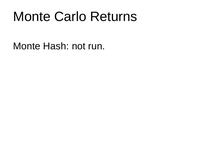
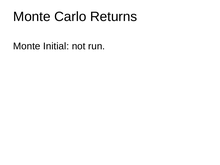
Hash: Hash -> Initial (56, 46)
